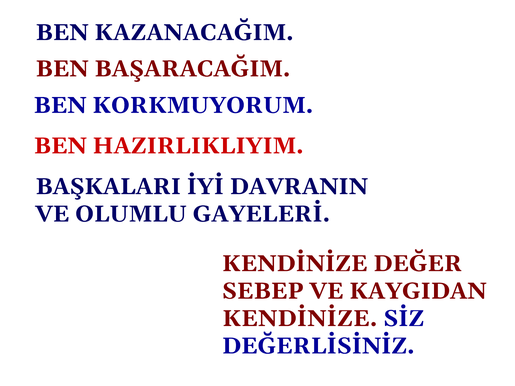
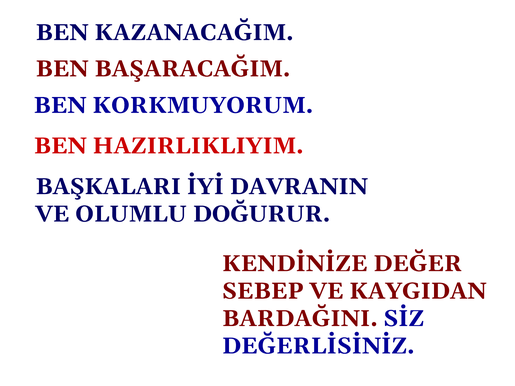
GAYELERİ: GAYELERİ -> DOĞURUR (262, 214)
KENDİNİZE: KENDİNİZE -> BARDAĞINI (300, 319)
